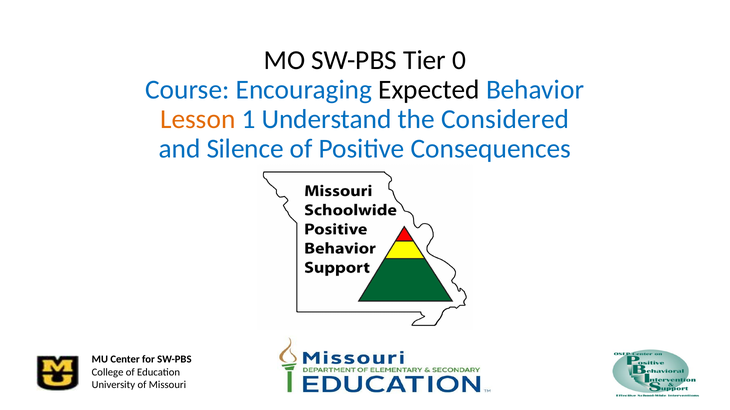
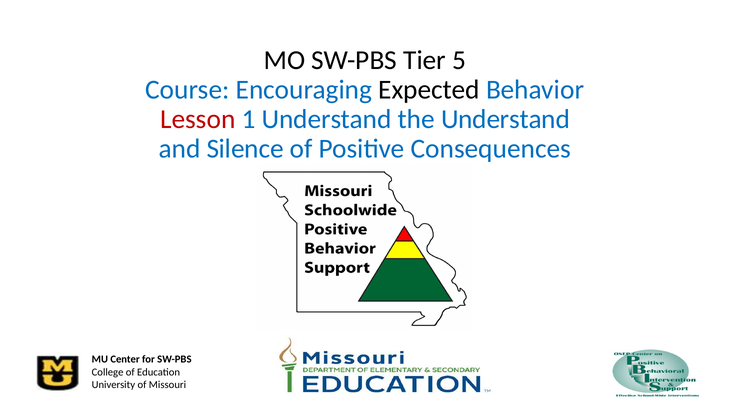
0: 0 -> 5 (459, 60)
Lesson colour: orange -> red (198, 119)
the Considered: Considered -> Understand (505, 119)
